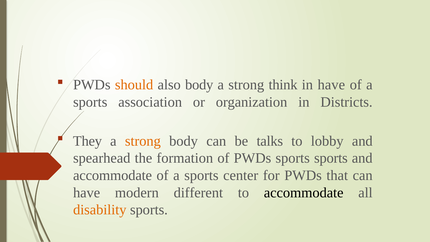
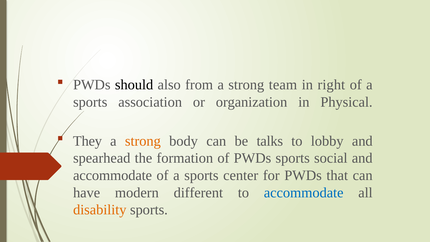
should colour: orange -> black (134, 85)
also body: body -> from (199, 85)
think: think -> team (283, 85)
in have: have -> right (331, 85)
Districts: Districts -> Physical (347, 102)
sports sports: sports -> social (331, 158)
accommodate colour: black -> blue (304, 193)
